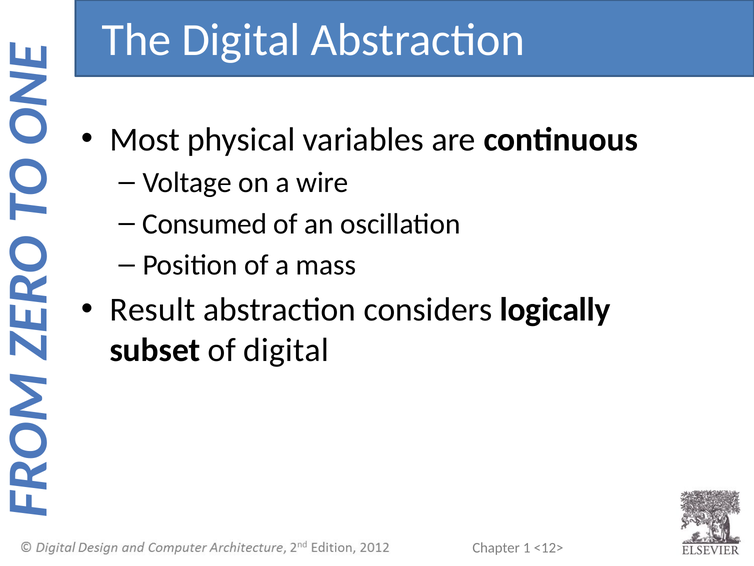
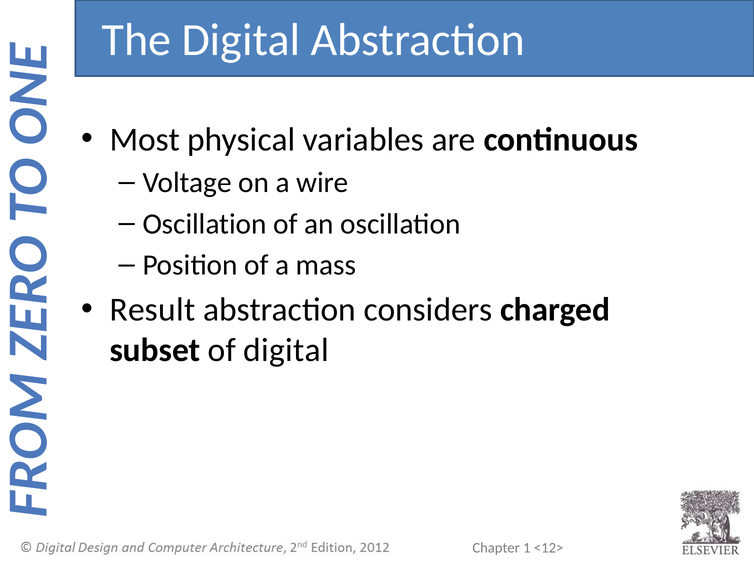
Consumed: Consumed -> Oscillation (205, 224)
logically: logically -> charged (555, 310)
